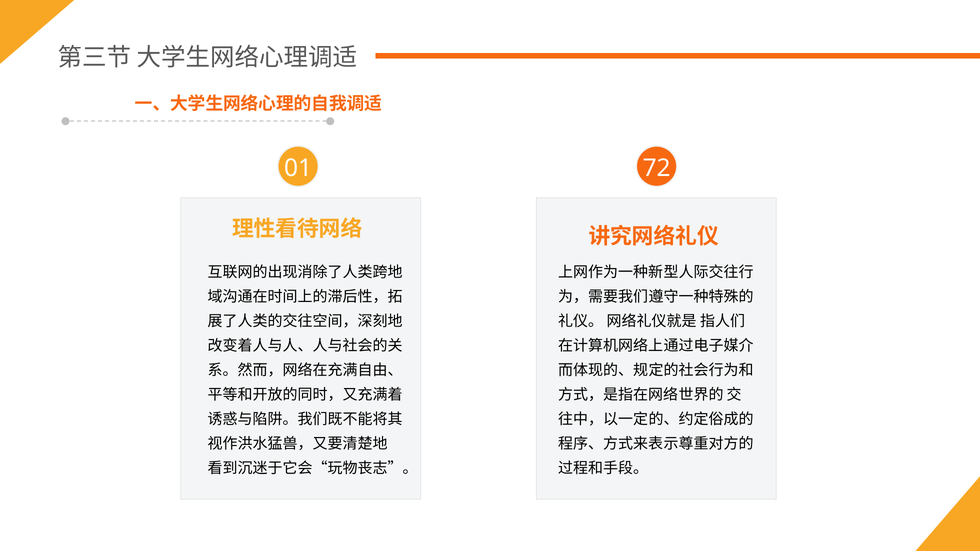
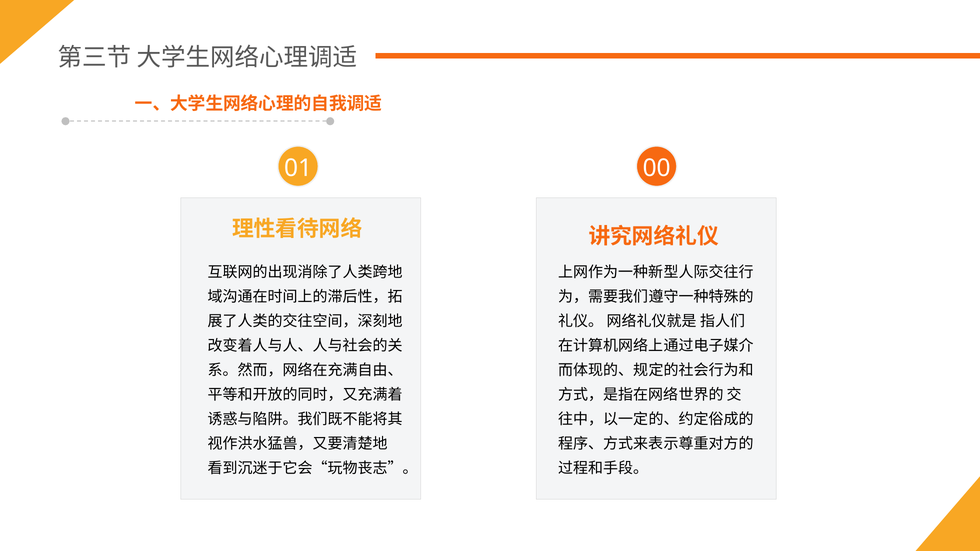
72: 72 -> 00 (657, 168)
